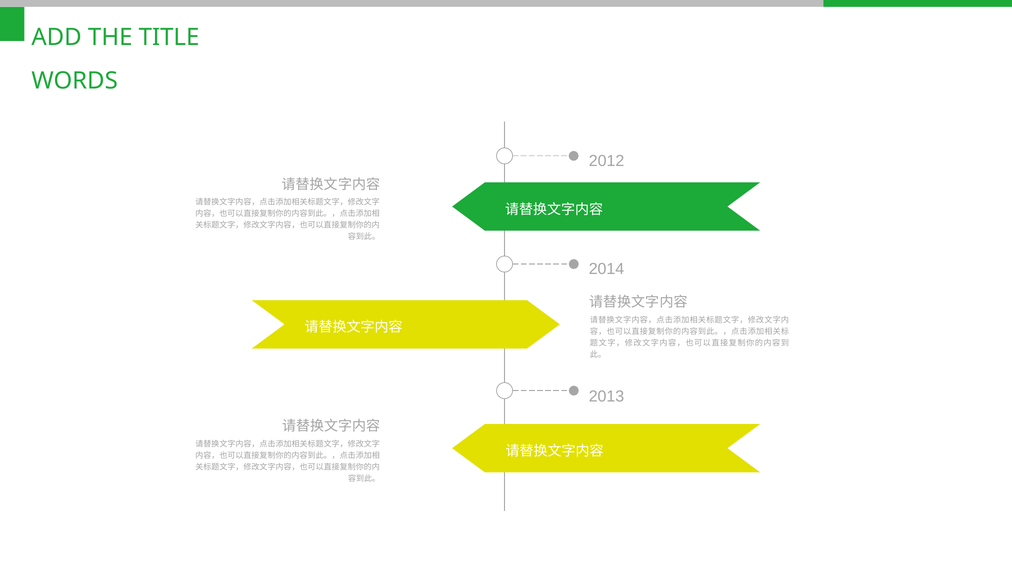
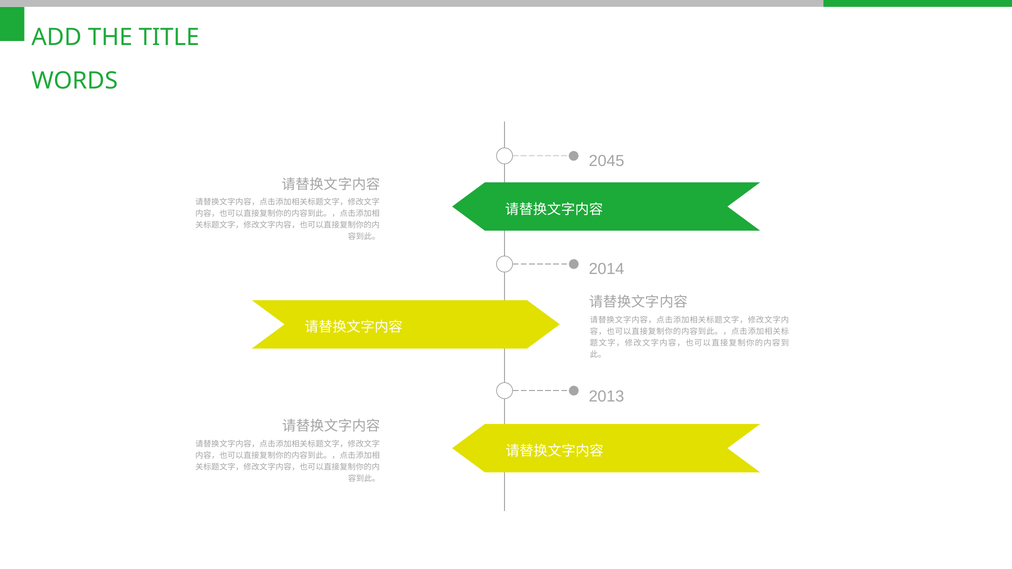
2012: 2012 -> 2045 (607, 161)
